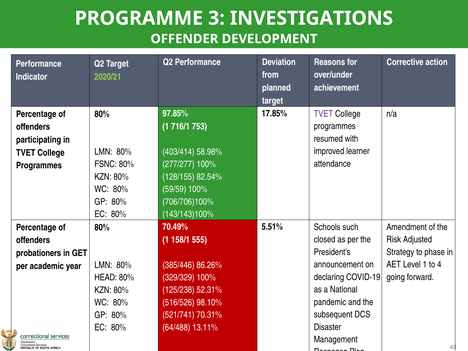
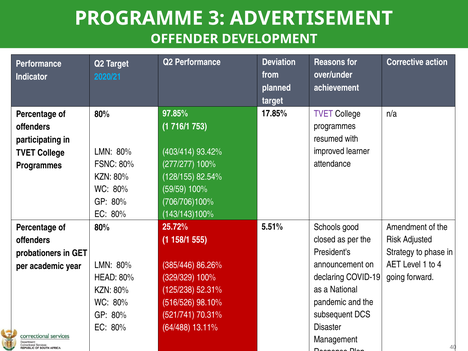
INVESTIGATIONS: INVESTIGATIONS -> ADVERTISEMENT (311, 18)
2020/21 colour: light green -> light blue (108, 77)
58.98%: 58.98% -> 93.42% (209, 152)
70.49%: 70.49% -> 25.72% (175, 227)
such: such -> good (351, 227)
